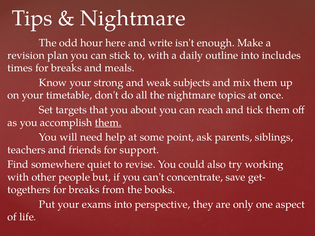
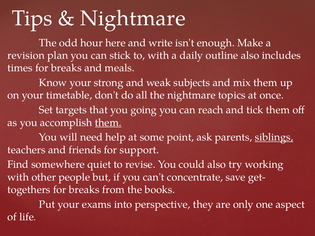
outline into: into -> also (250, 55)
about: about -> going (144, 110)
siblings underline: none -> present (274, 137)
